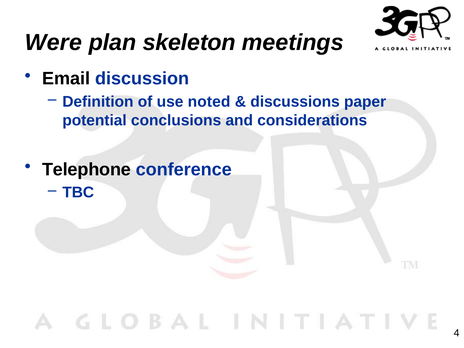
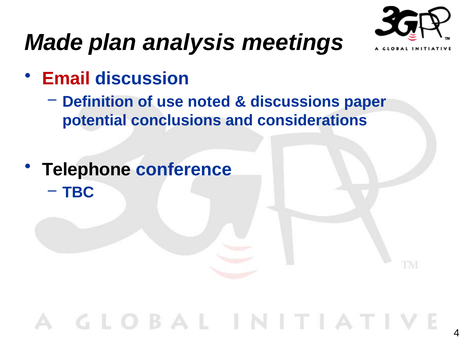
Were: Were -> Made (54, 42)
skeleton: skeleton -> analysis (189, 42)
Email colour: black -> red (66, 79)
